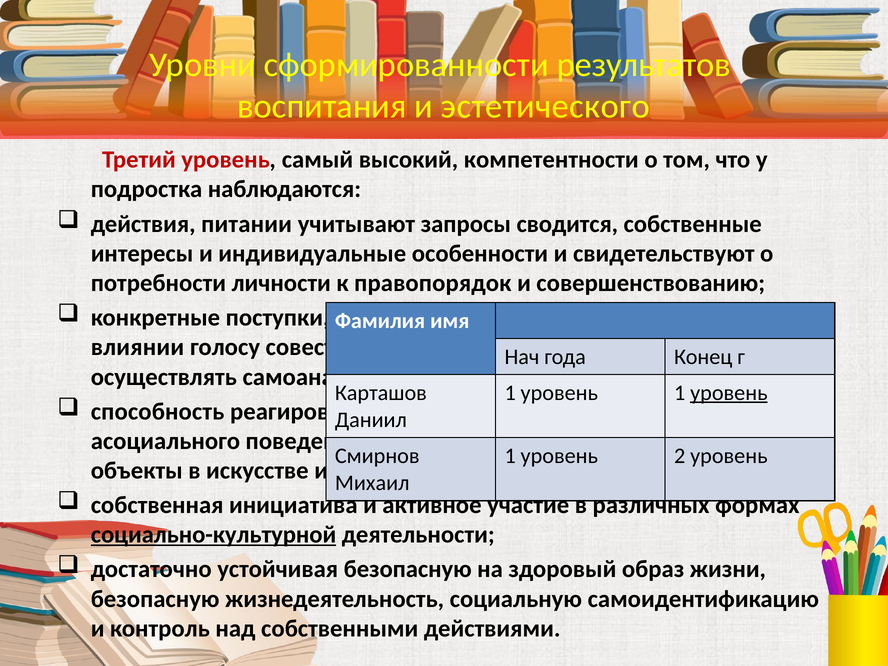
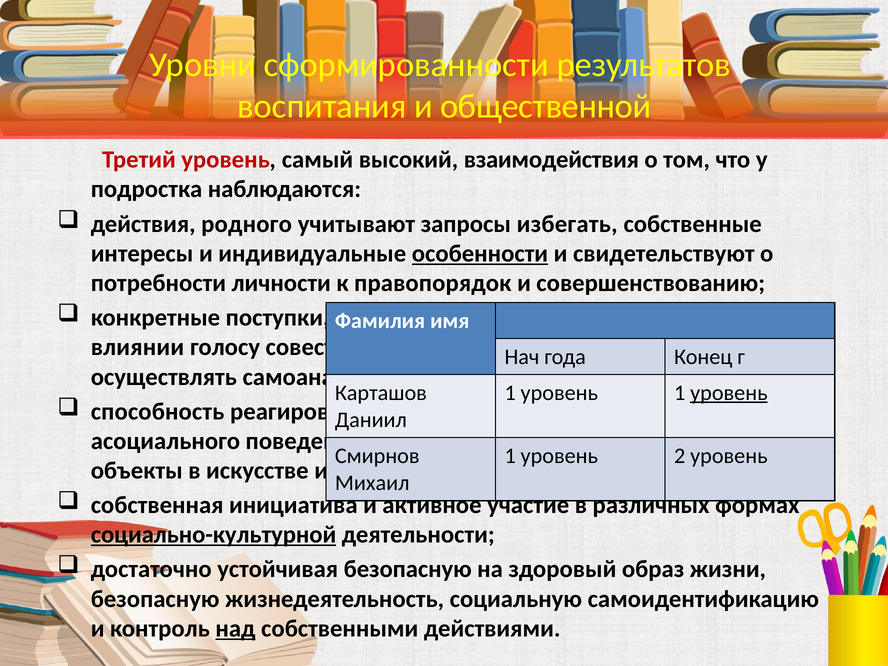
эстетического: эстетического -> общественной (546, 106)
компетентности: компетентности -> взаимодействия (551, 160)
питании: питании -> родного (247, 224)
сводится: сводится -> избегать (567, 224)
особенности underline: none -> present (480, 254)
над underline: none -> present (235, 629)
